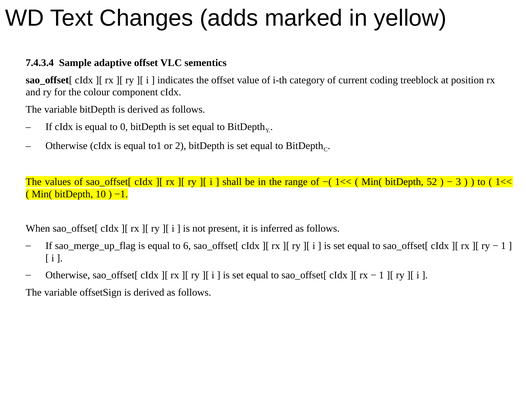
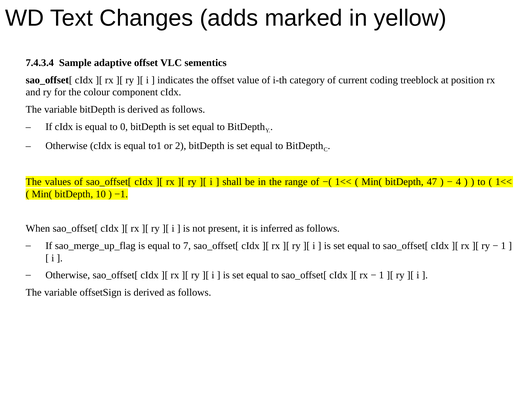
52: 52 -> 47 (432, 182)
3: 3 -> 4 (458, 182)
6: 6 -> 7 (187, 246)
